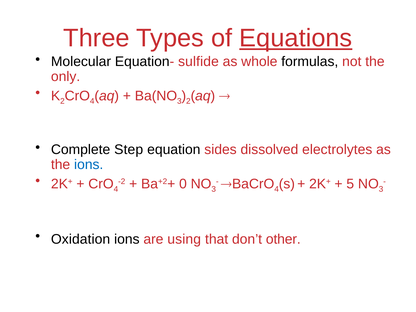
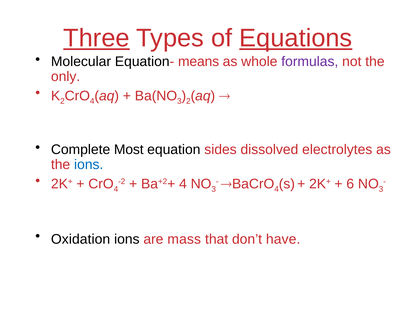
Three underline: none -> present (96, 38)
sulfide: sulfide -> means (199, 61)
formulas colour: black -> purple (310, 61)
Step: Step -> Most (129, 149)
Ba+2+ 0: 0 -> 4 (183, 184)
5: 5 -> 6 (350, 184)
using: using -> mass (184, 239)
other: other -> have (283, 239)
